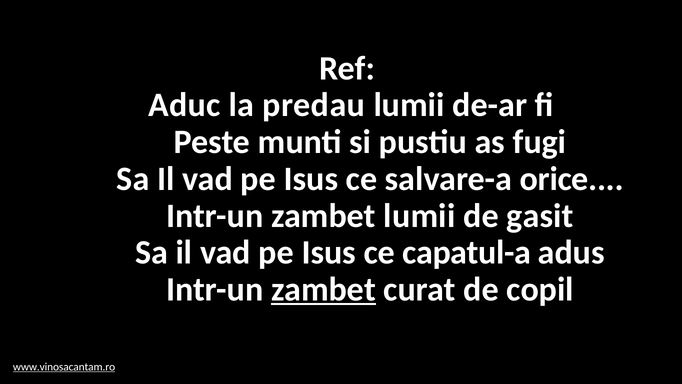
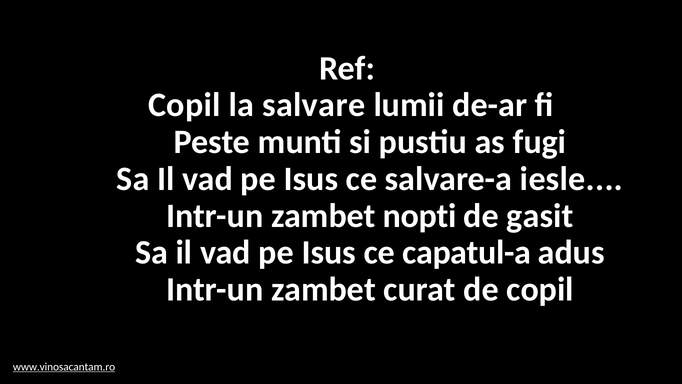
Aduc: Aduc -> Copil (184, 105)
predau: predau -> salvare (314, 105)
orice: orice -> iesle (571, 179)
zambet lumii: lumii -> nopti (420, 216)
zambet underline: present -> none (323, 289)
